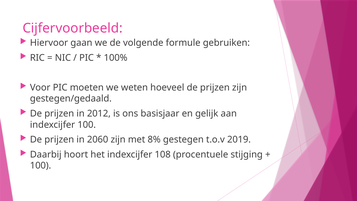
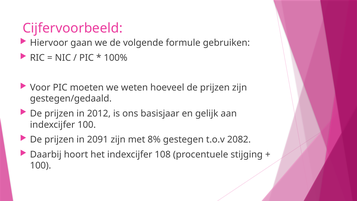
2060: 2060 -> 2091 (98, 139)
2019: 2019 -> 2082 (239, 139)
